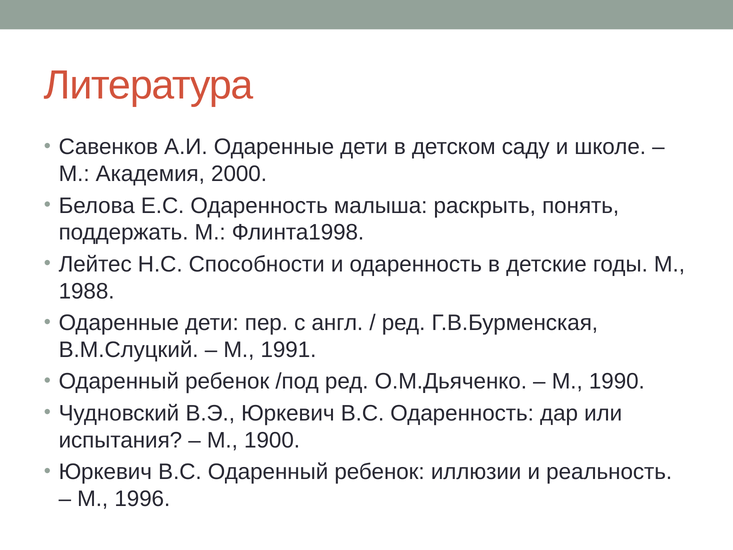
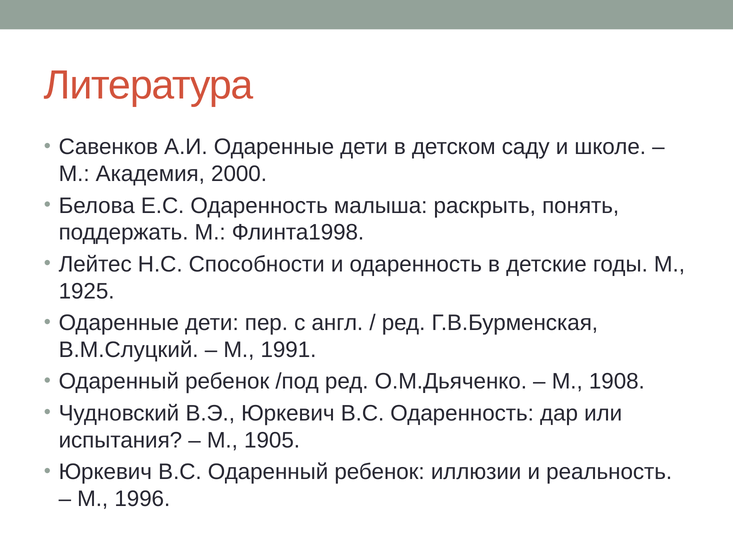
1988: 1988 -> 1925 (87, 291)
1990: 1990 -> 1908 (617, 381)
1900: 1900 -> 1905 (272, 440)
